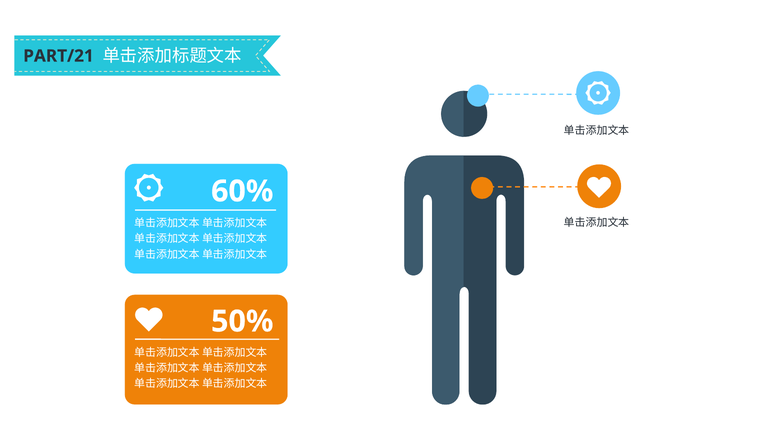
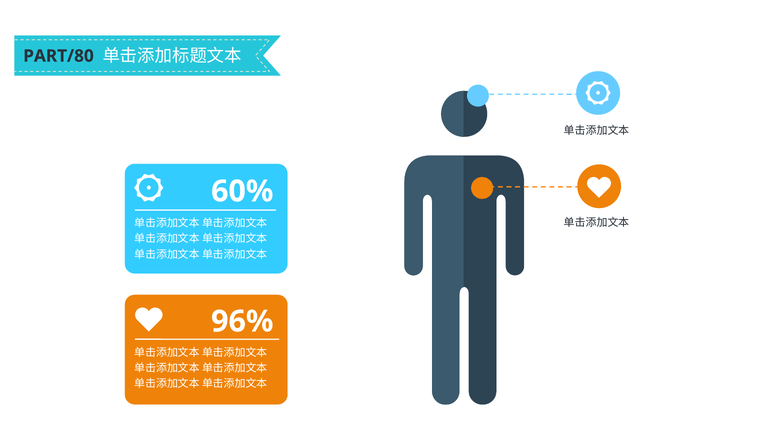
PART/21: PART/21 -> PART/80 (59, 56)
50%: 50% -> 96% (242, 321)
